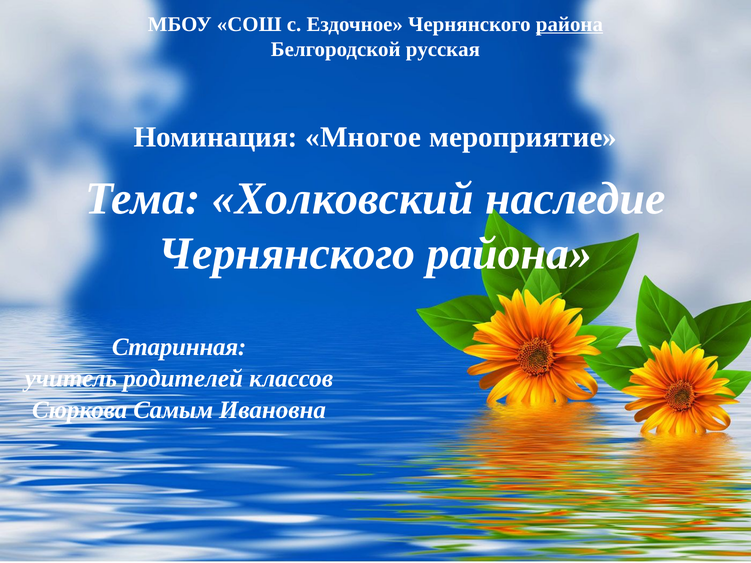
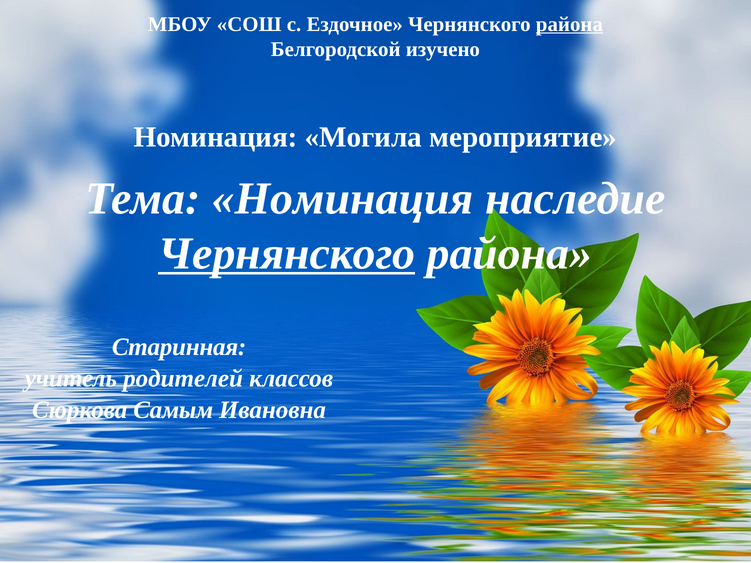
русская: русская -> изучено (443, 49)
Многое: Многое -> Могила (363, 137)
Тема Холковский: Холковский -> Номинация (343, 199)
Чернянского underline: none -> present (287, 254)
